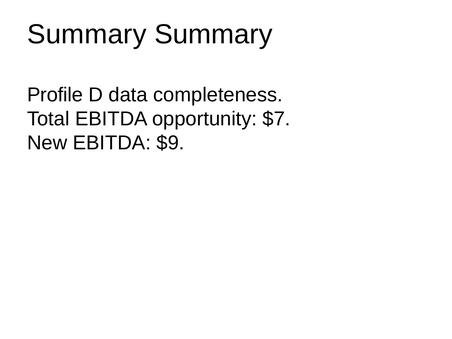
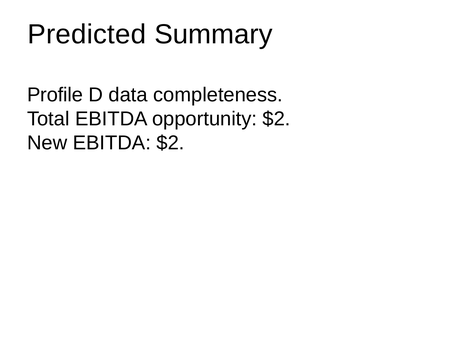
Summary: Summary -> Predicted (87, 34)
opportunity $7: $7 -> $2 (277, 119)
EBITDA $9: $9 -> $2 (171, 143)
